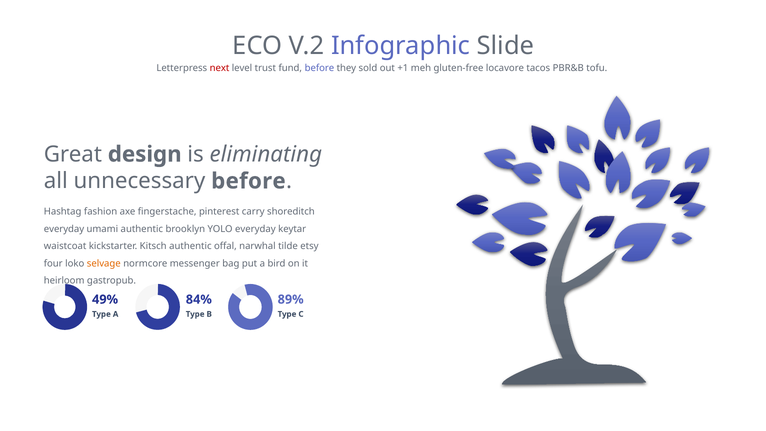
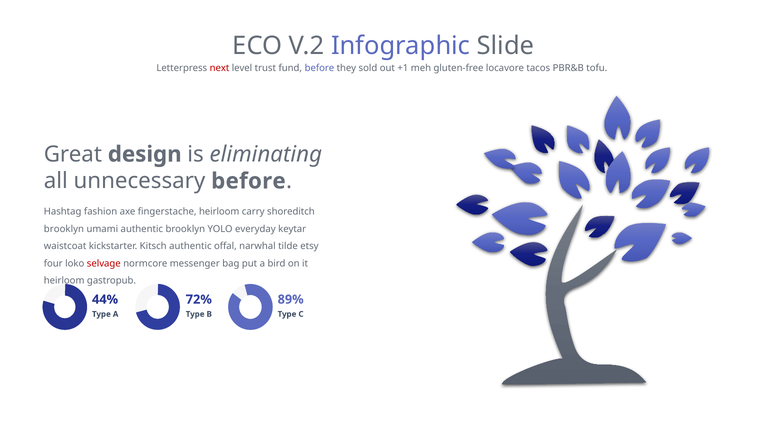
fingerstache pinterest: pinterest -> heirloom (219, 212)
everyday: everyday -> brooklyn (64, 229)
selvage colour: orange -> red (104, 263)
49%: 49% -> 44% (105, 299)
84%: 84% -> 72% (199, 299)
